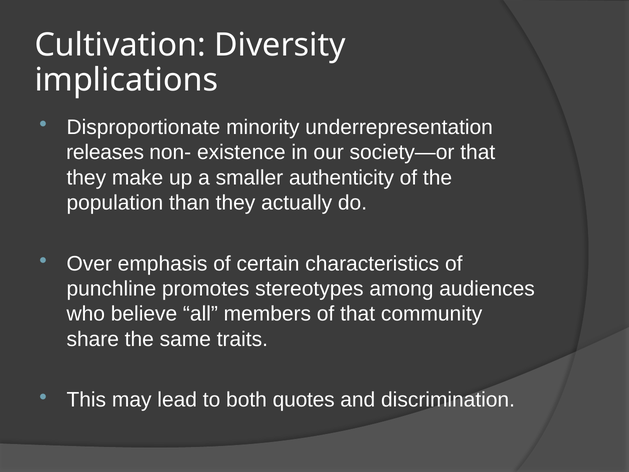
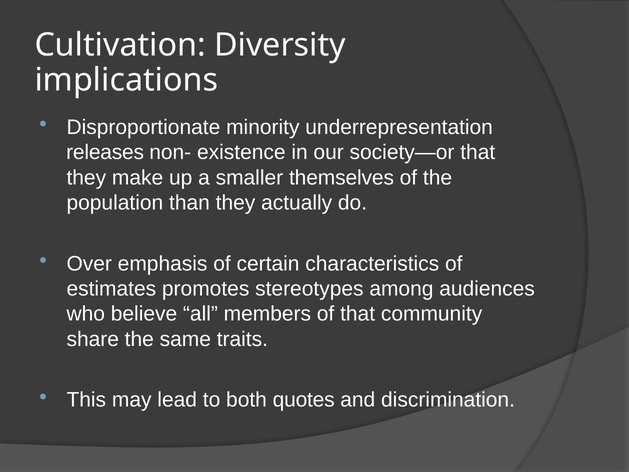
authenticity: authenticity -> themselves (342, 178)
punchline: punchline -> estimates (111, 289)
